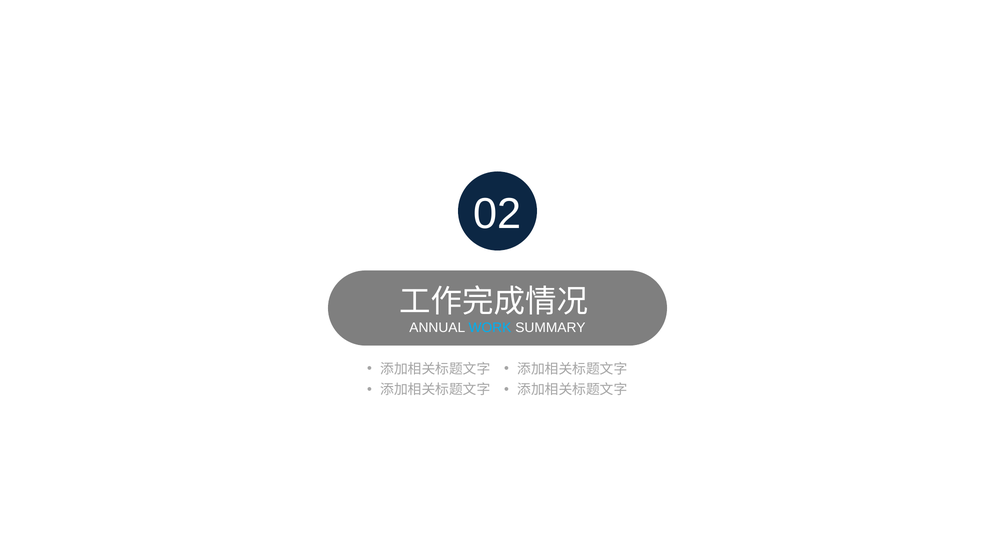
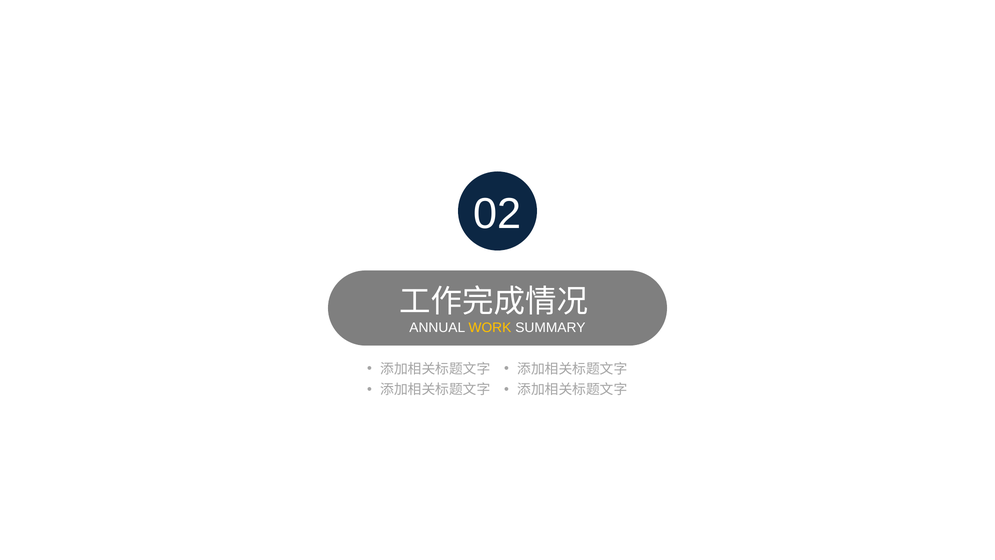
WORK colour: light blue -> yellow (490, 328)
